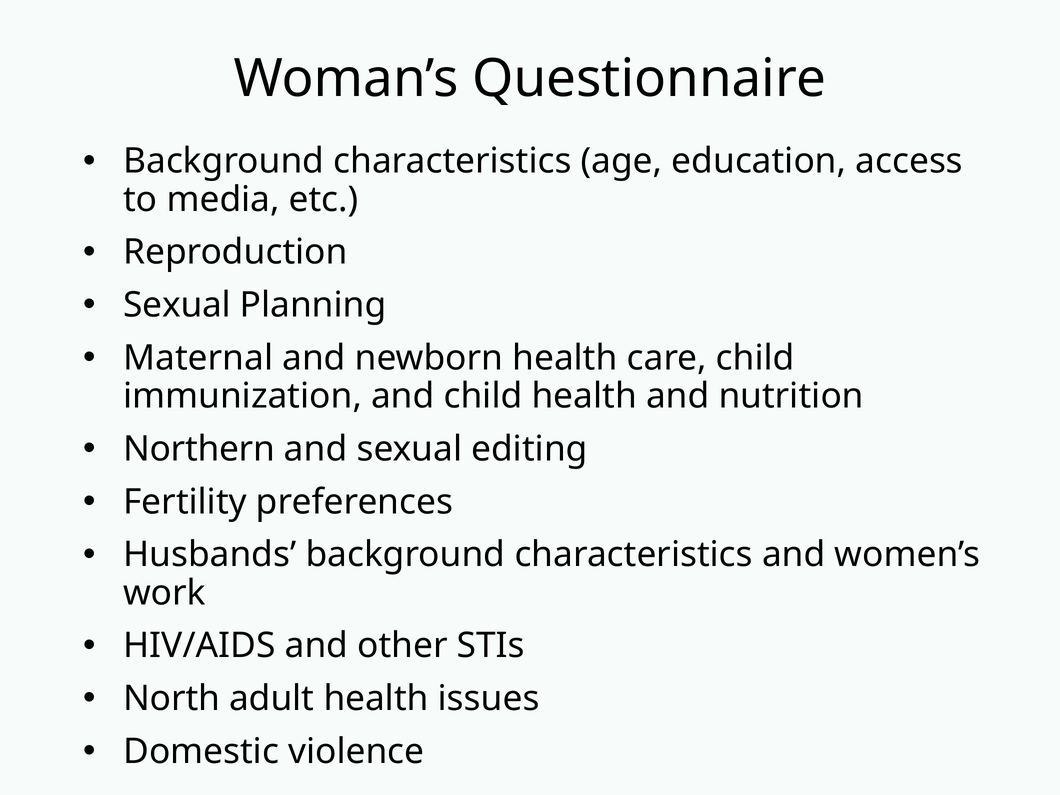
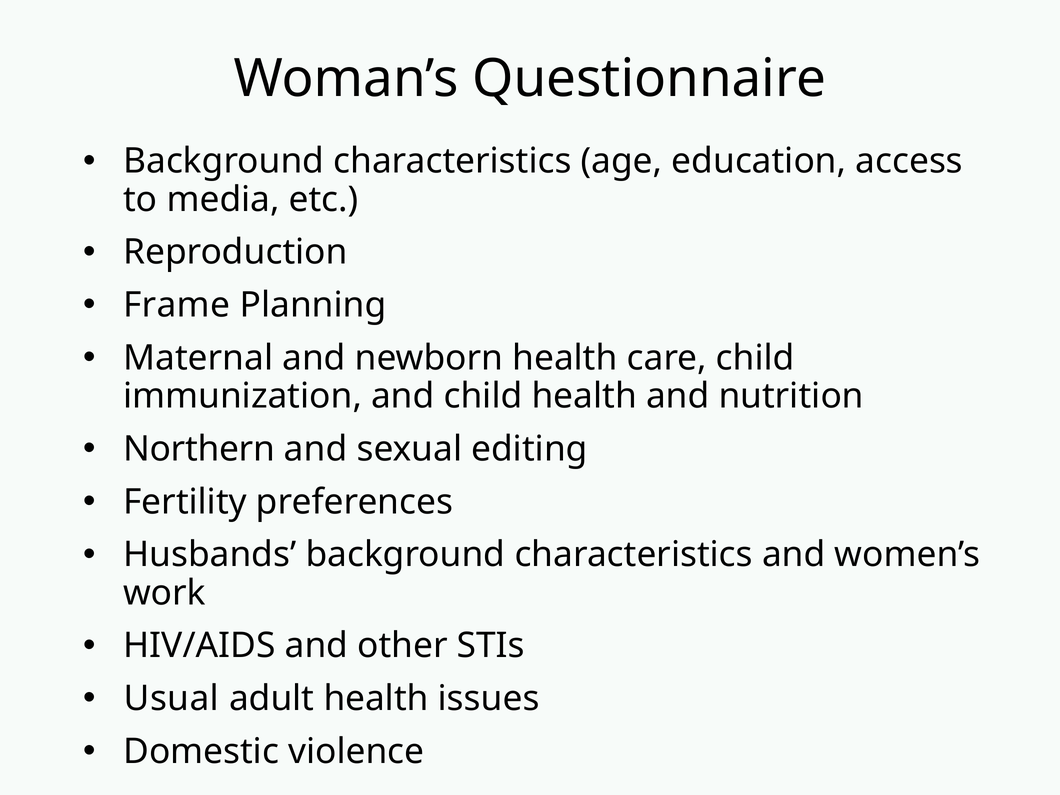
Sexual: Sexual -> Frame (177, 305)
North: North -> Usual (171, 699)
